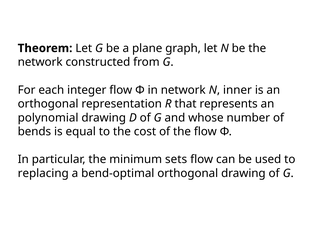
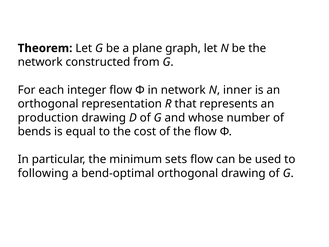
polynomial: polynomial -> production (48, 118)
replacing: replacing -> following (43, 173)
